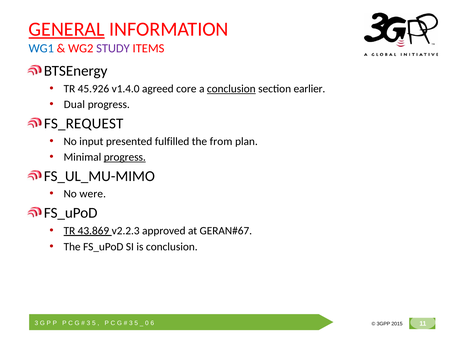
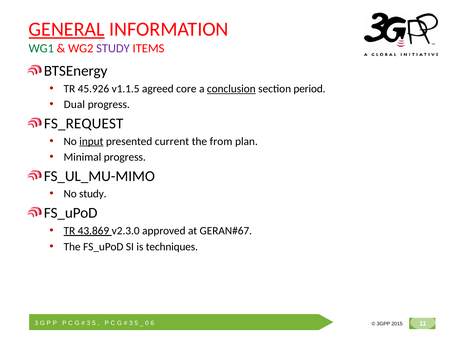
WG1 colour: blue -> green (41, 48)
v1.4.0: v1.4.0 -> v1.1.5 (126, 89)
earlier: earlier -> period (309, 89)
input underline: none -> present (91, 141)
fulfilled: fulfilled -> current (172, 141)
progress underline: present -> none (125, 157)
No were: were -> study (93, 194)
v2.2.3: v2.2.3 -> v2.3.0 (126, 231)
is conclusion: conclusion -> techniques (172, 247)
